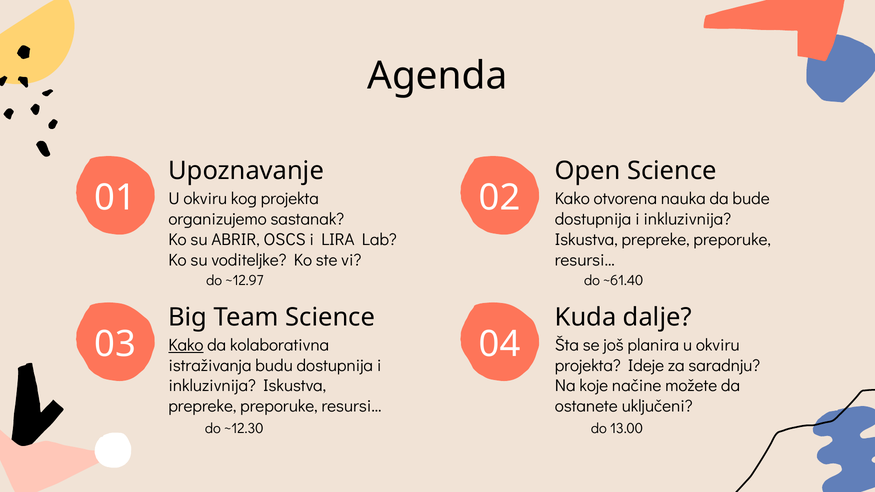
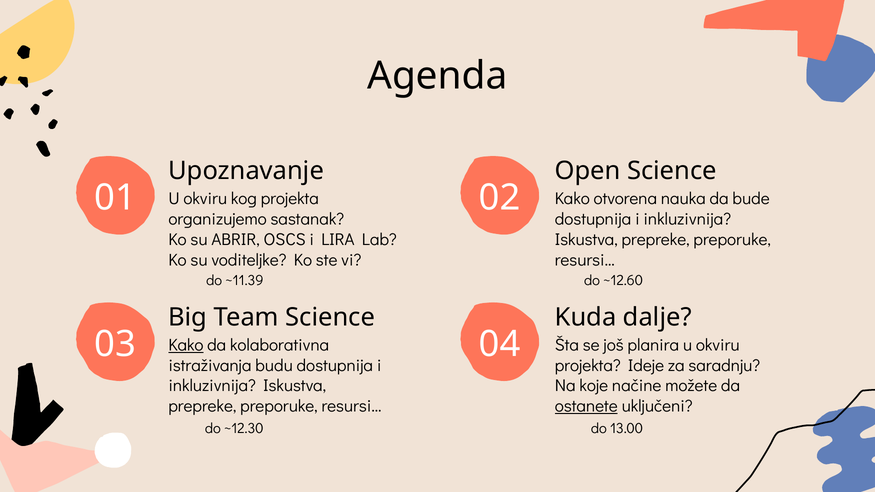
~12.97: ~12.97 -> ~11.39 (244, 280)
~61.40: ~61.40 -> ~12.60 (623, 280)
ostanete underline: none -> present (586, 406)
